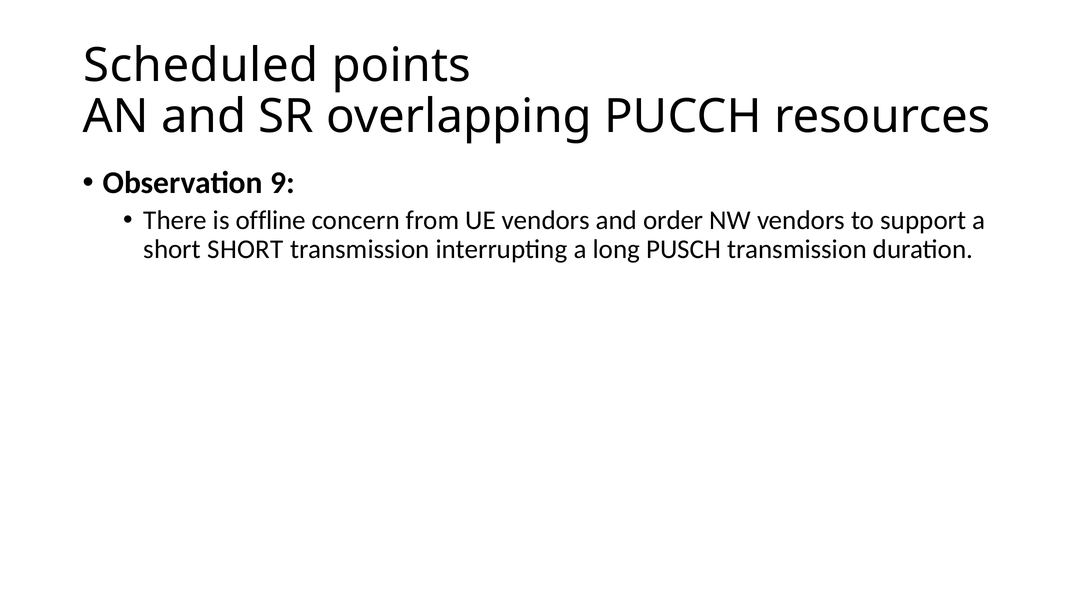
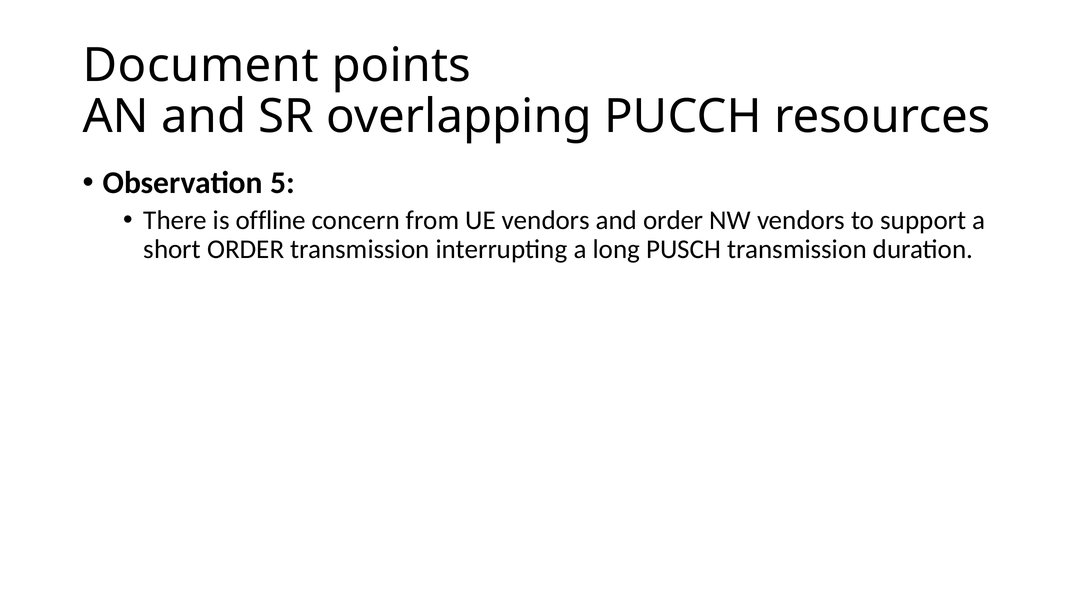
Scheduled: Scheduled -> Document (201, 65)
9: 9 -> 5 (282, 183)
short SHORT: SHORT -> ORDER (246, 250)
